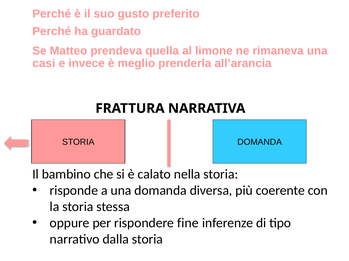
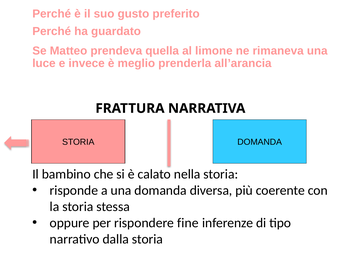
casi: casi -> luce (44, 63)
